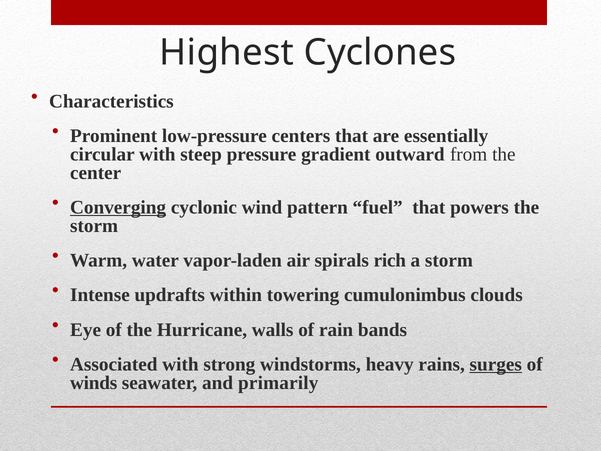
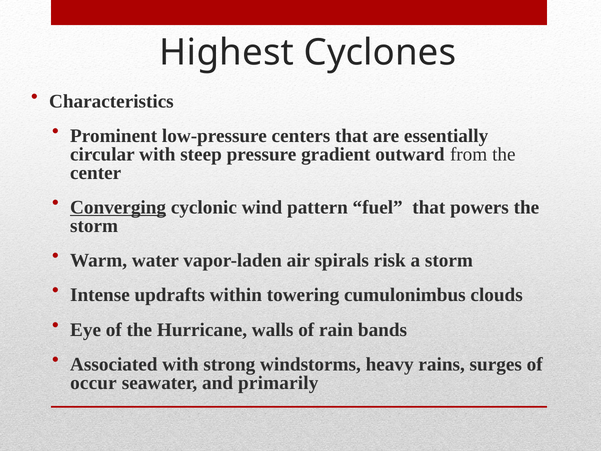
rich: rich -> risk (390, 260)
surges underline: present -> none (496, 364)
winds: winds -> occur (93, 383)
